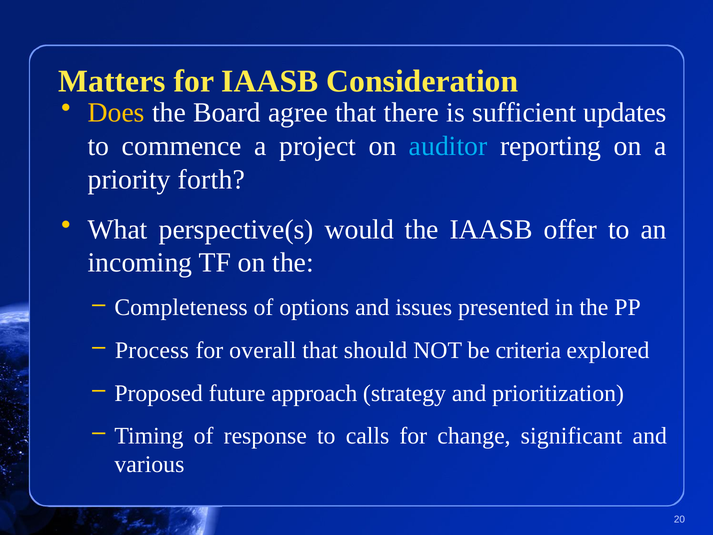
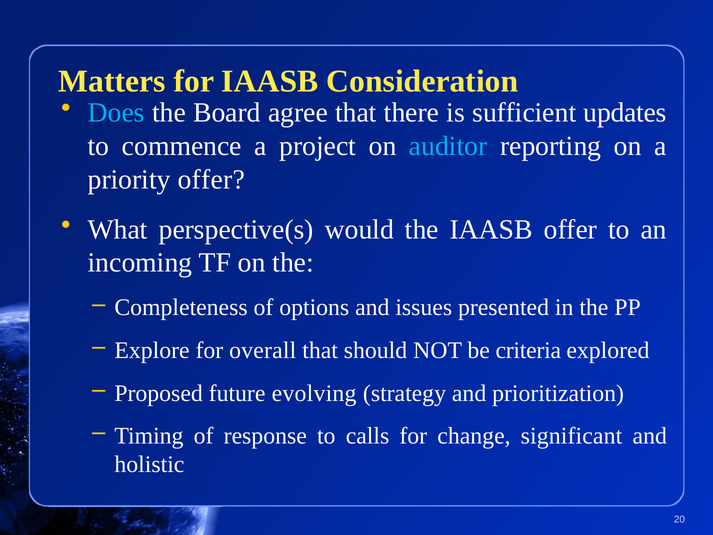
Does colour: yellow -> light blue (116, 113)
priority forth: forth -> offer (211, 179)
Process: Process -> Explore (152, 350)
approach: approach -> evolving (314, 393)
various: various -> holistic (149, 464)
